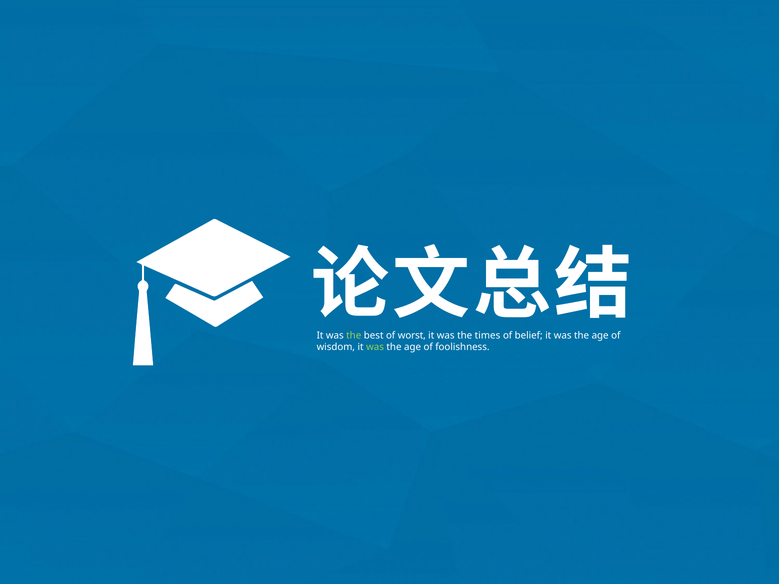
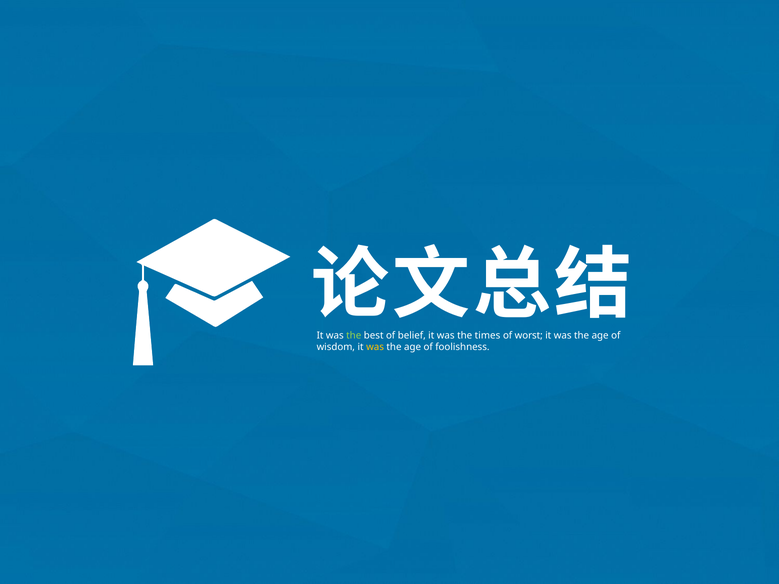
worst: worst -> belief (412, 336)
belief: belief -> worst (529, 336)
was colour: light green -> yellow (375, 347)
